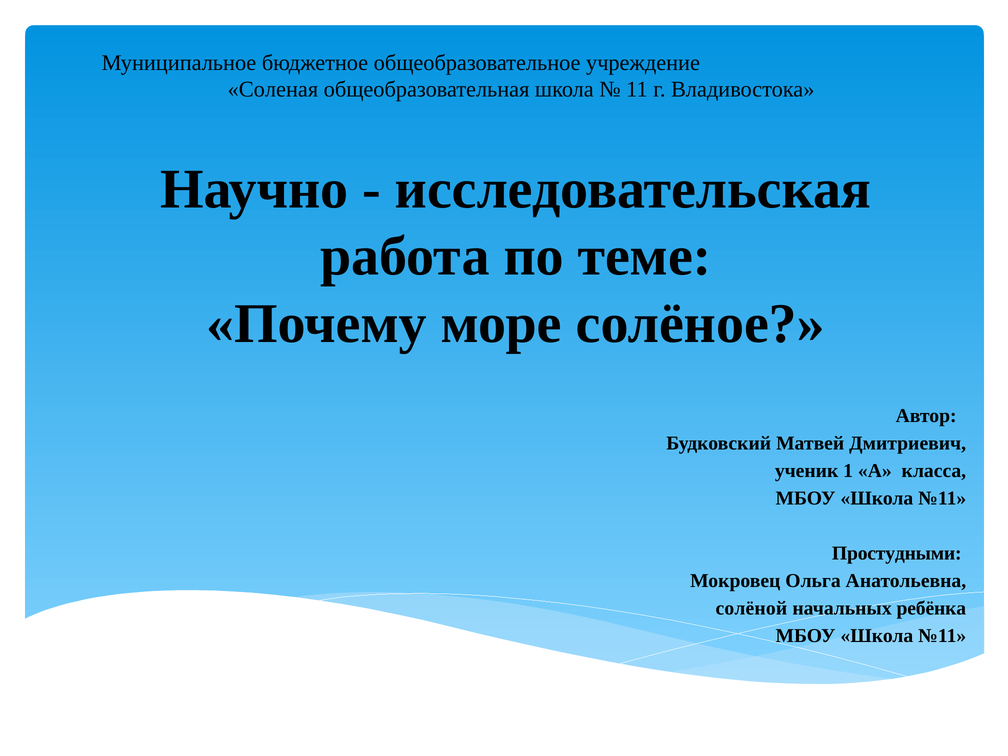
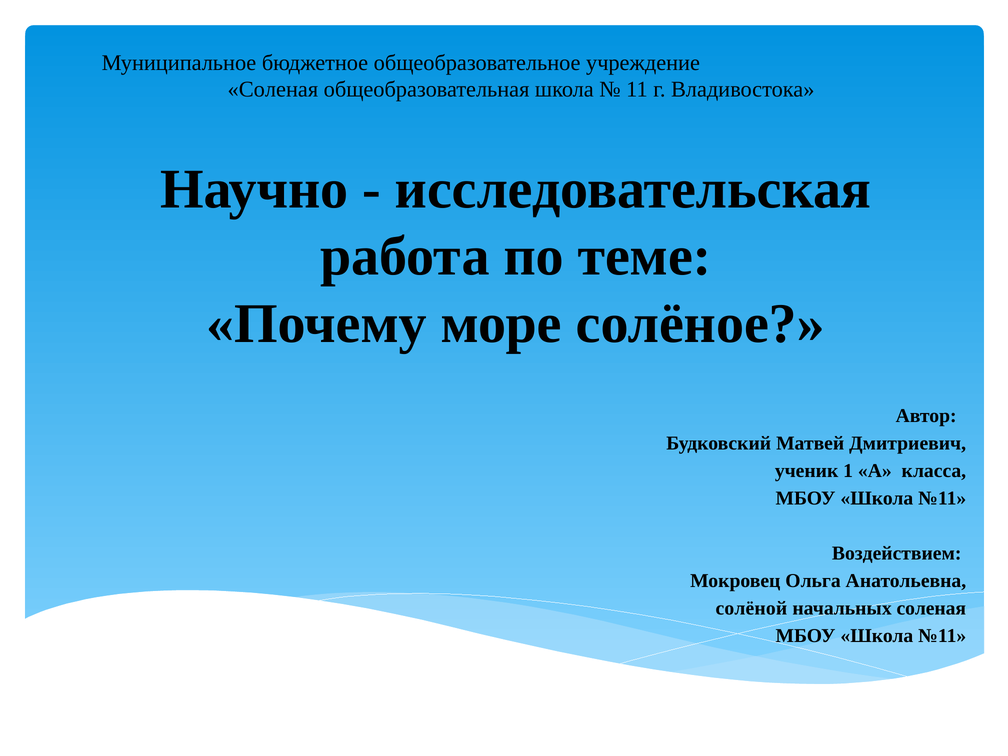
Простудными: Простудными -> Воздействием (897, 553)
начальных ребёнка: ребёнка -> соленая (931, 608)
